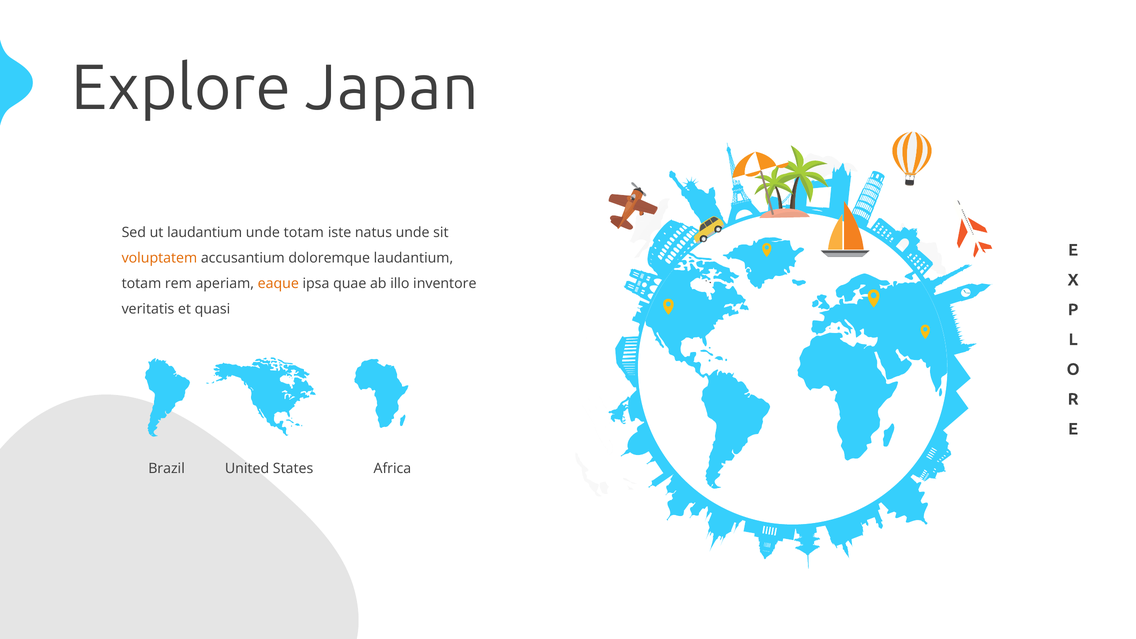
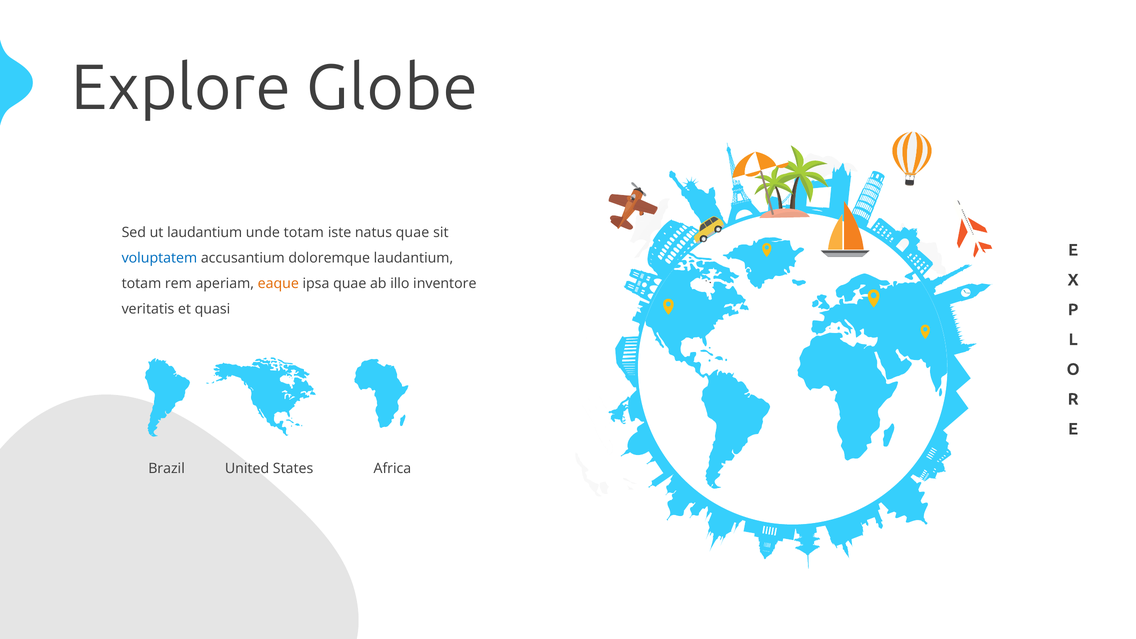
Japan: Japan -> Globe (392, 88)
natus unde: unde -> quae (412, 232)
voluptatem colour: orange -> blue (159, 258)
